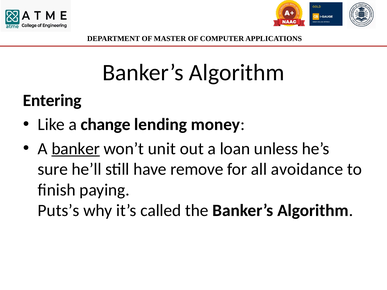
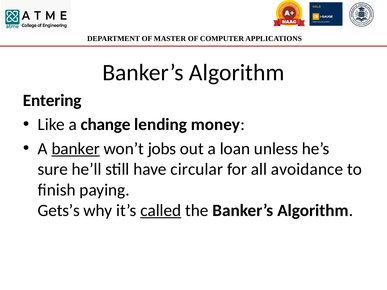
unit: unit -> jobs (162, 149)
remove: remove -> circular (197, 169)
Puts’s: Puts’s -> Gets’s (59, 211)
called underline: none -> present (161, 211)
